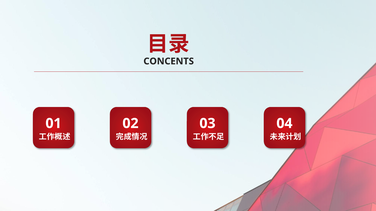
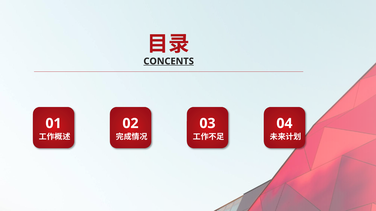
CONCENTS underline: none -> present (169, 61)
